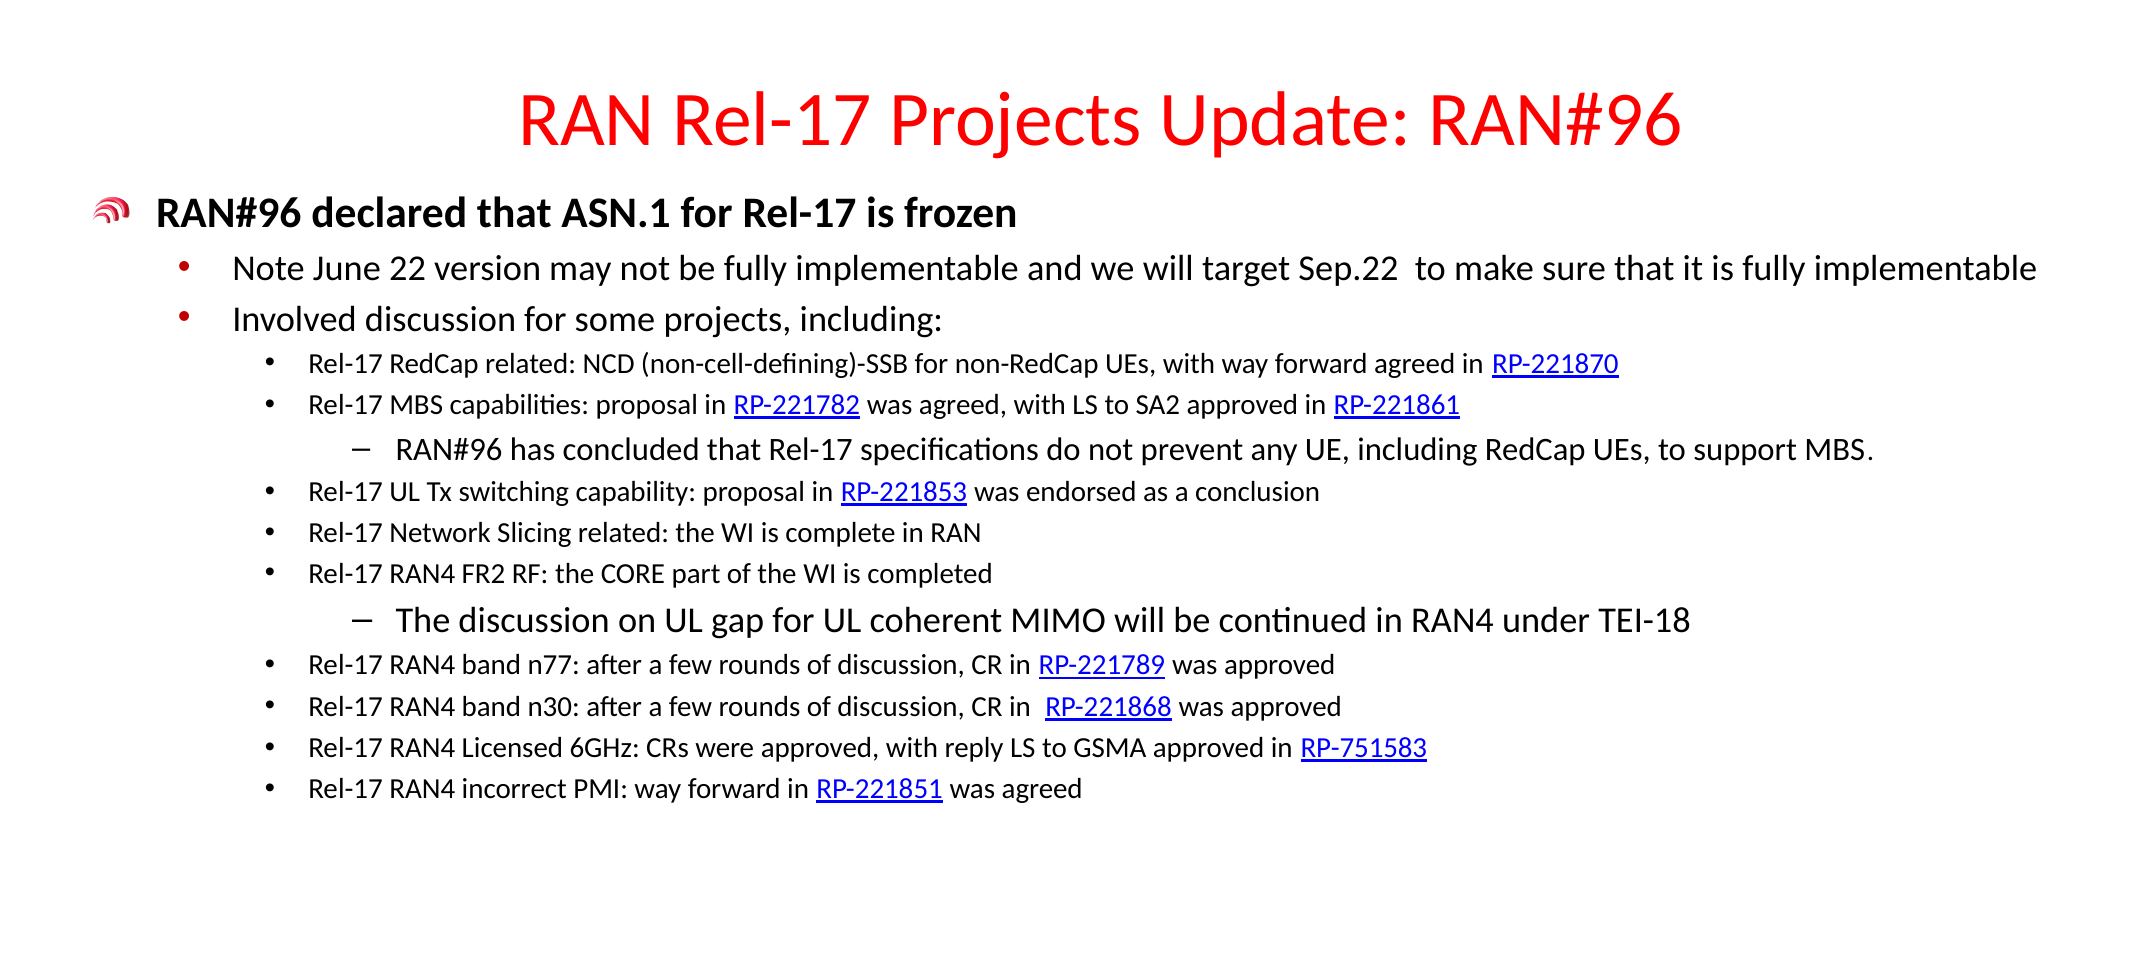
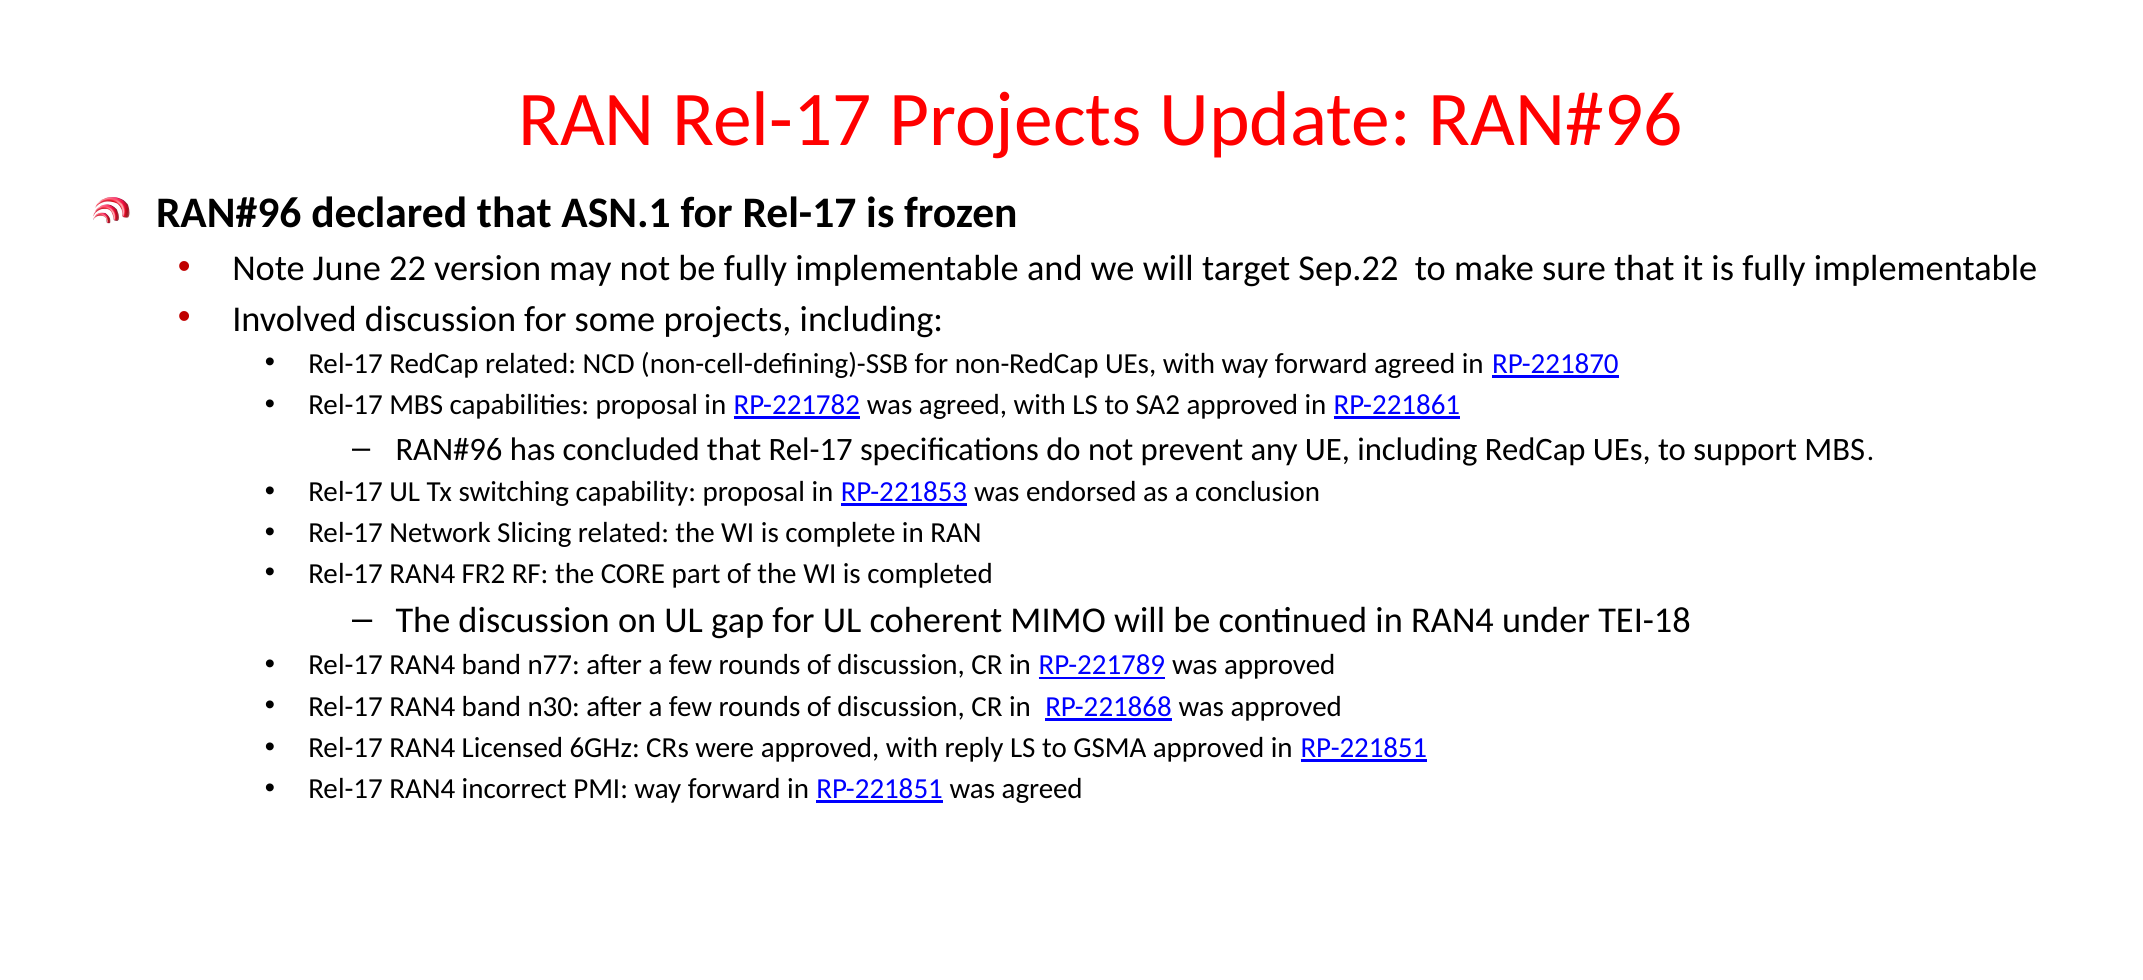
approved in RP-751583: RP-751583 -> RP-221851 (1364, 748)
